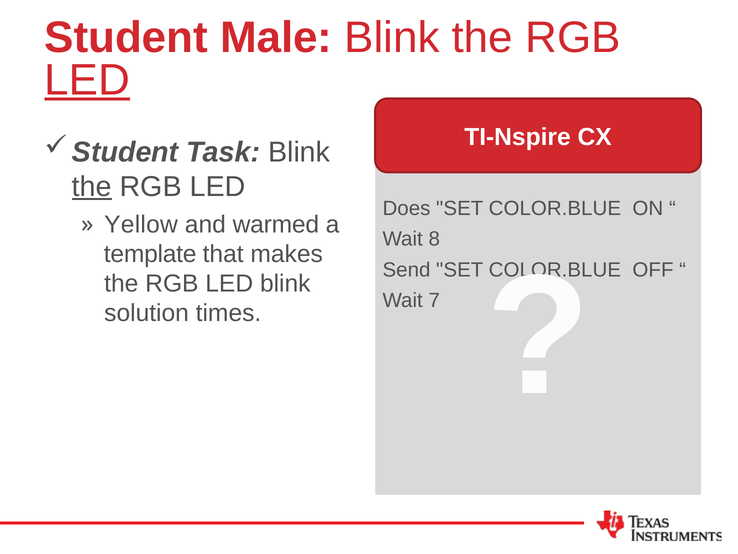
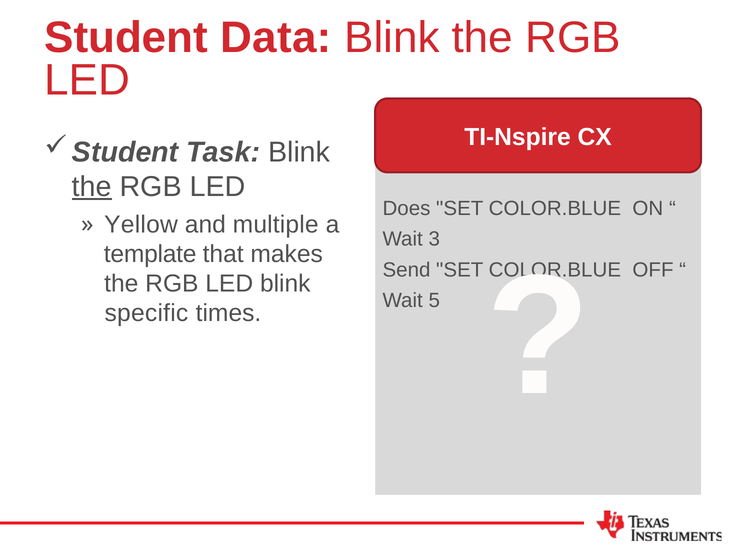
Male: Male -> Data (276, 38)
LED underline: present -> none (87, 80)
warmed: warmed -> multiple (276, 224)
8: 8 -> 3 (434, 239)
7: 7 -> 5 (434, 300)
solution: solution -> specific (146, 313)
